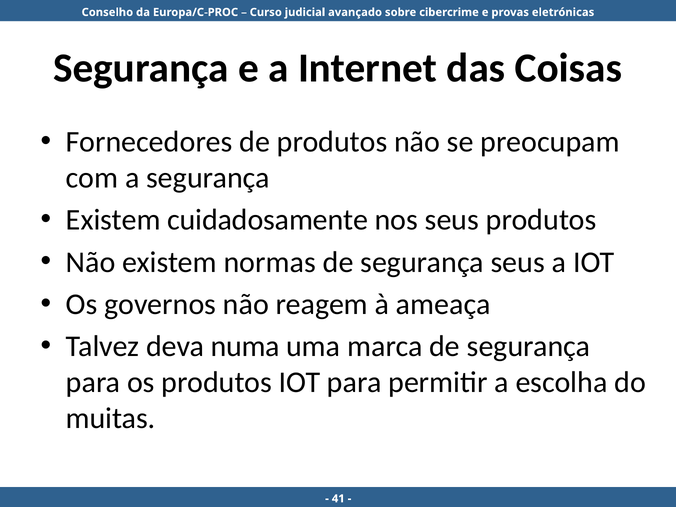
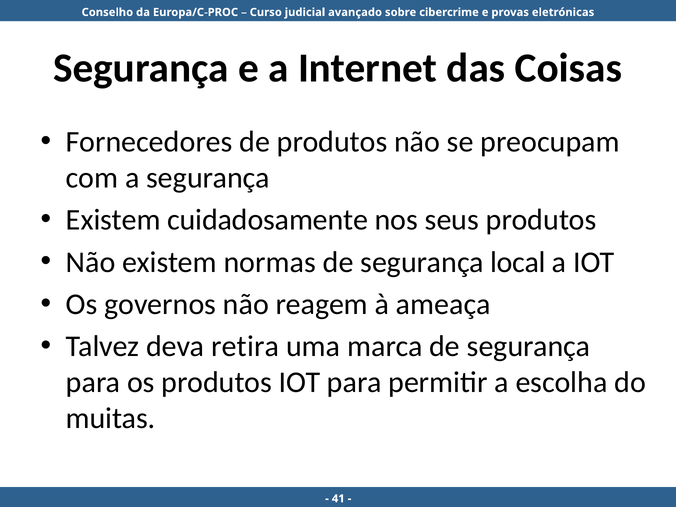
segurança seus: seus -> local (518, 262)
numa: numa -> retira (245, 346)
